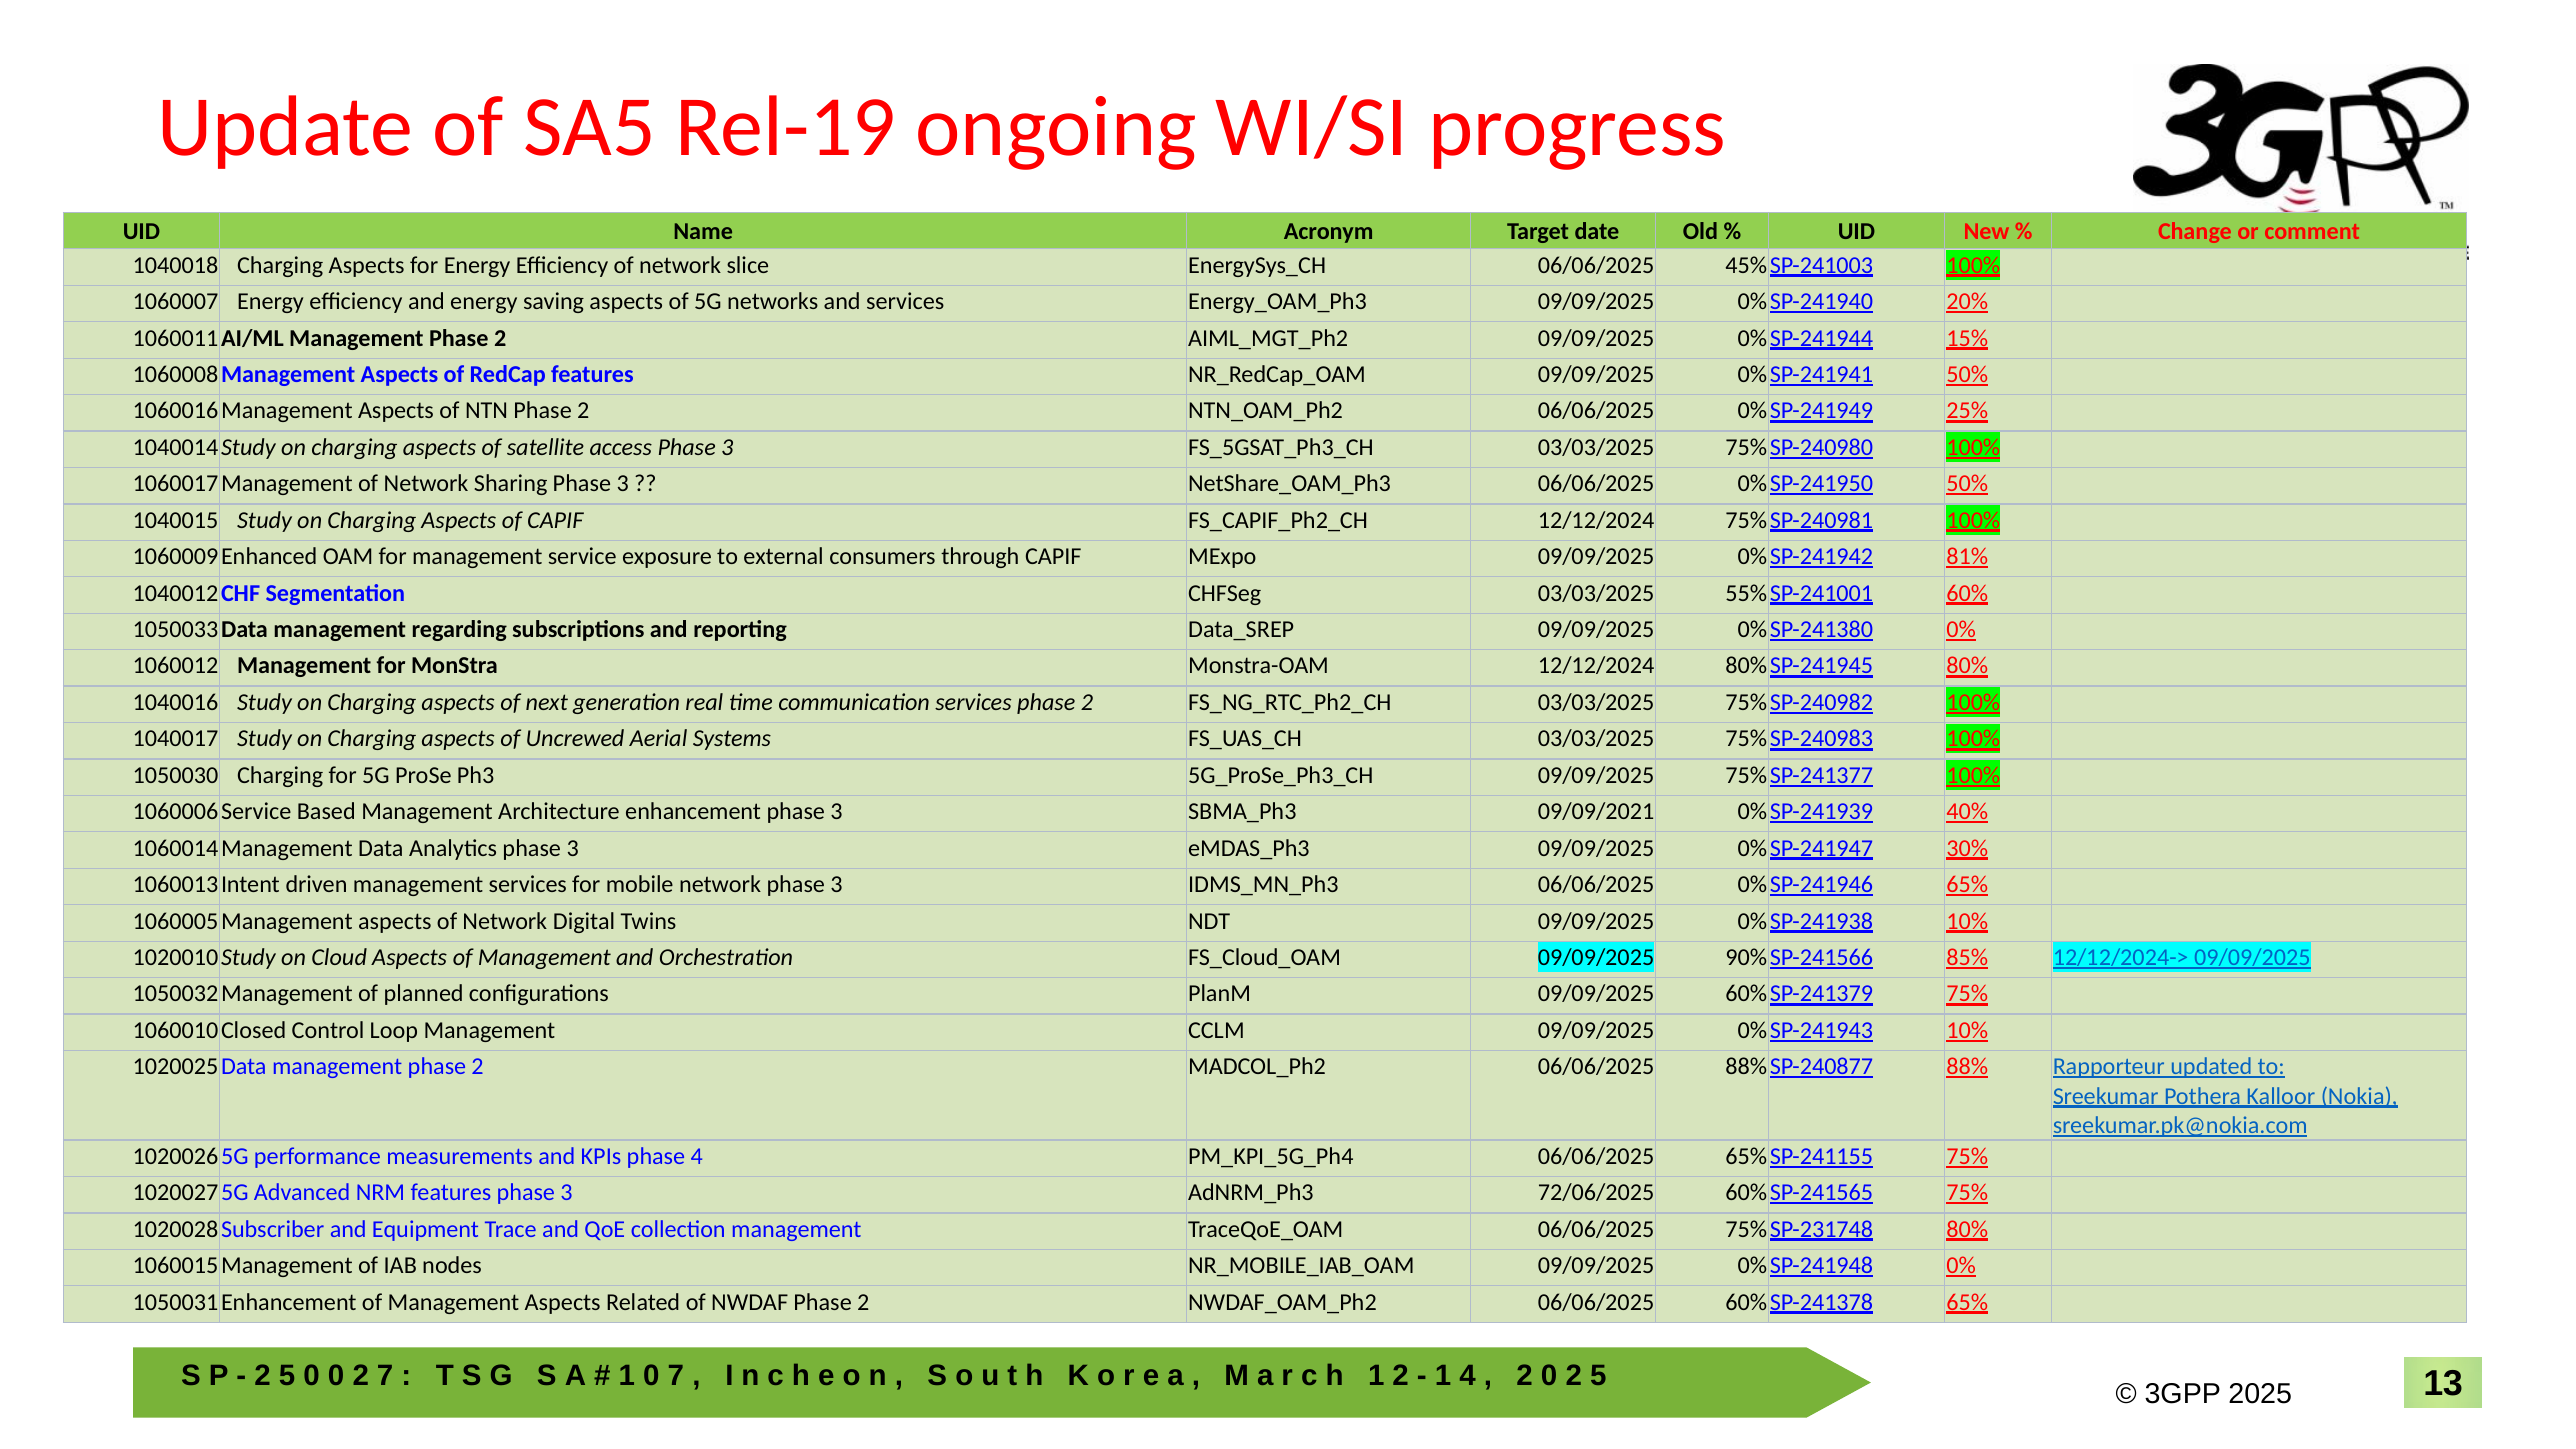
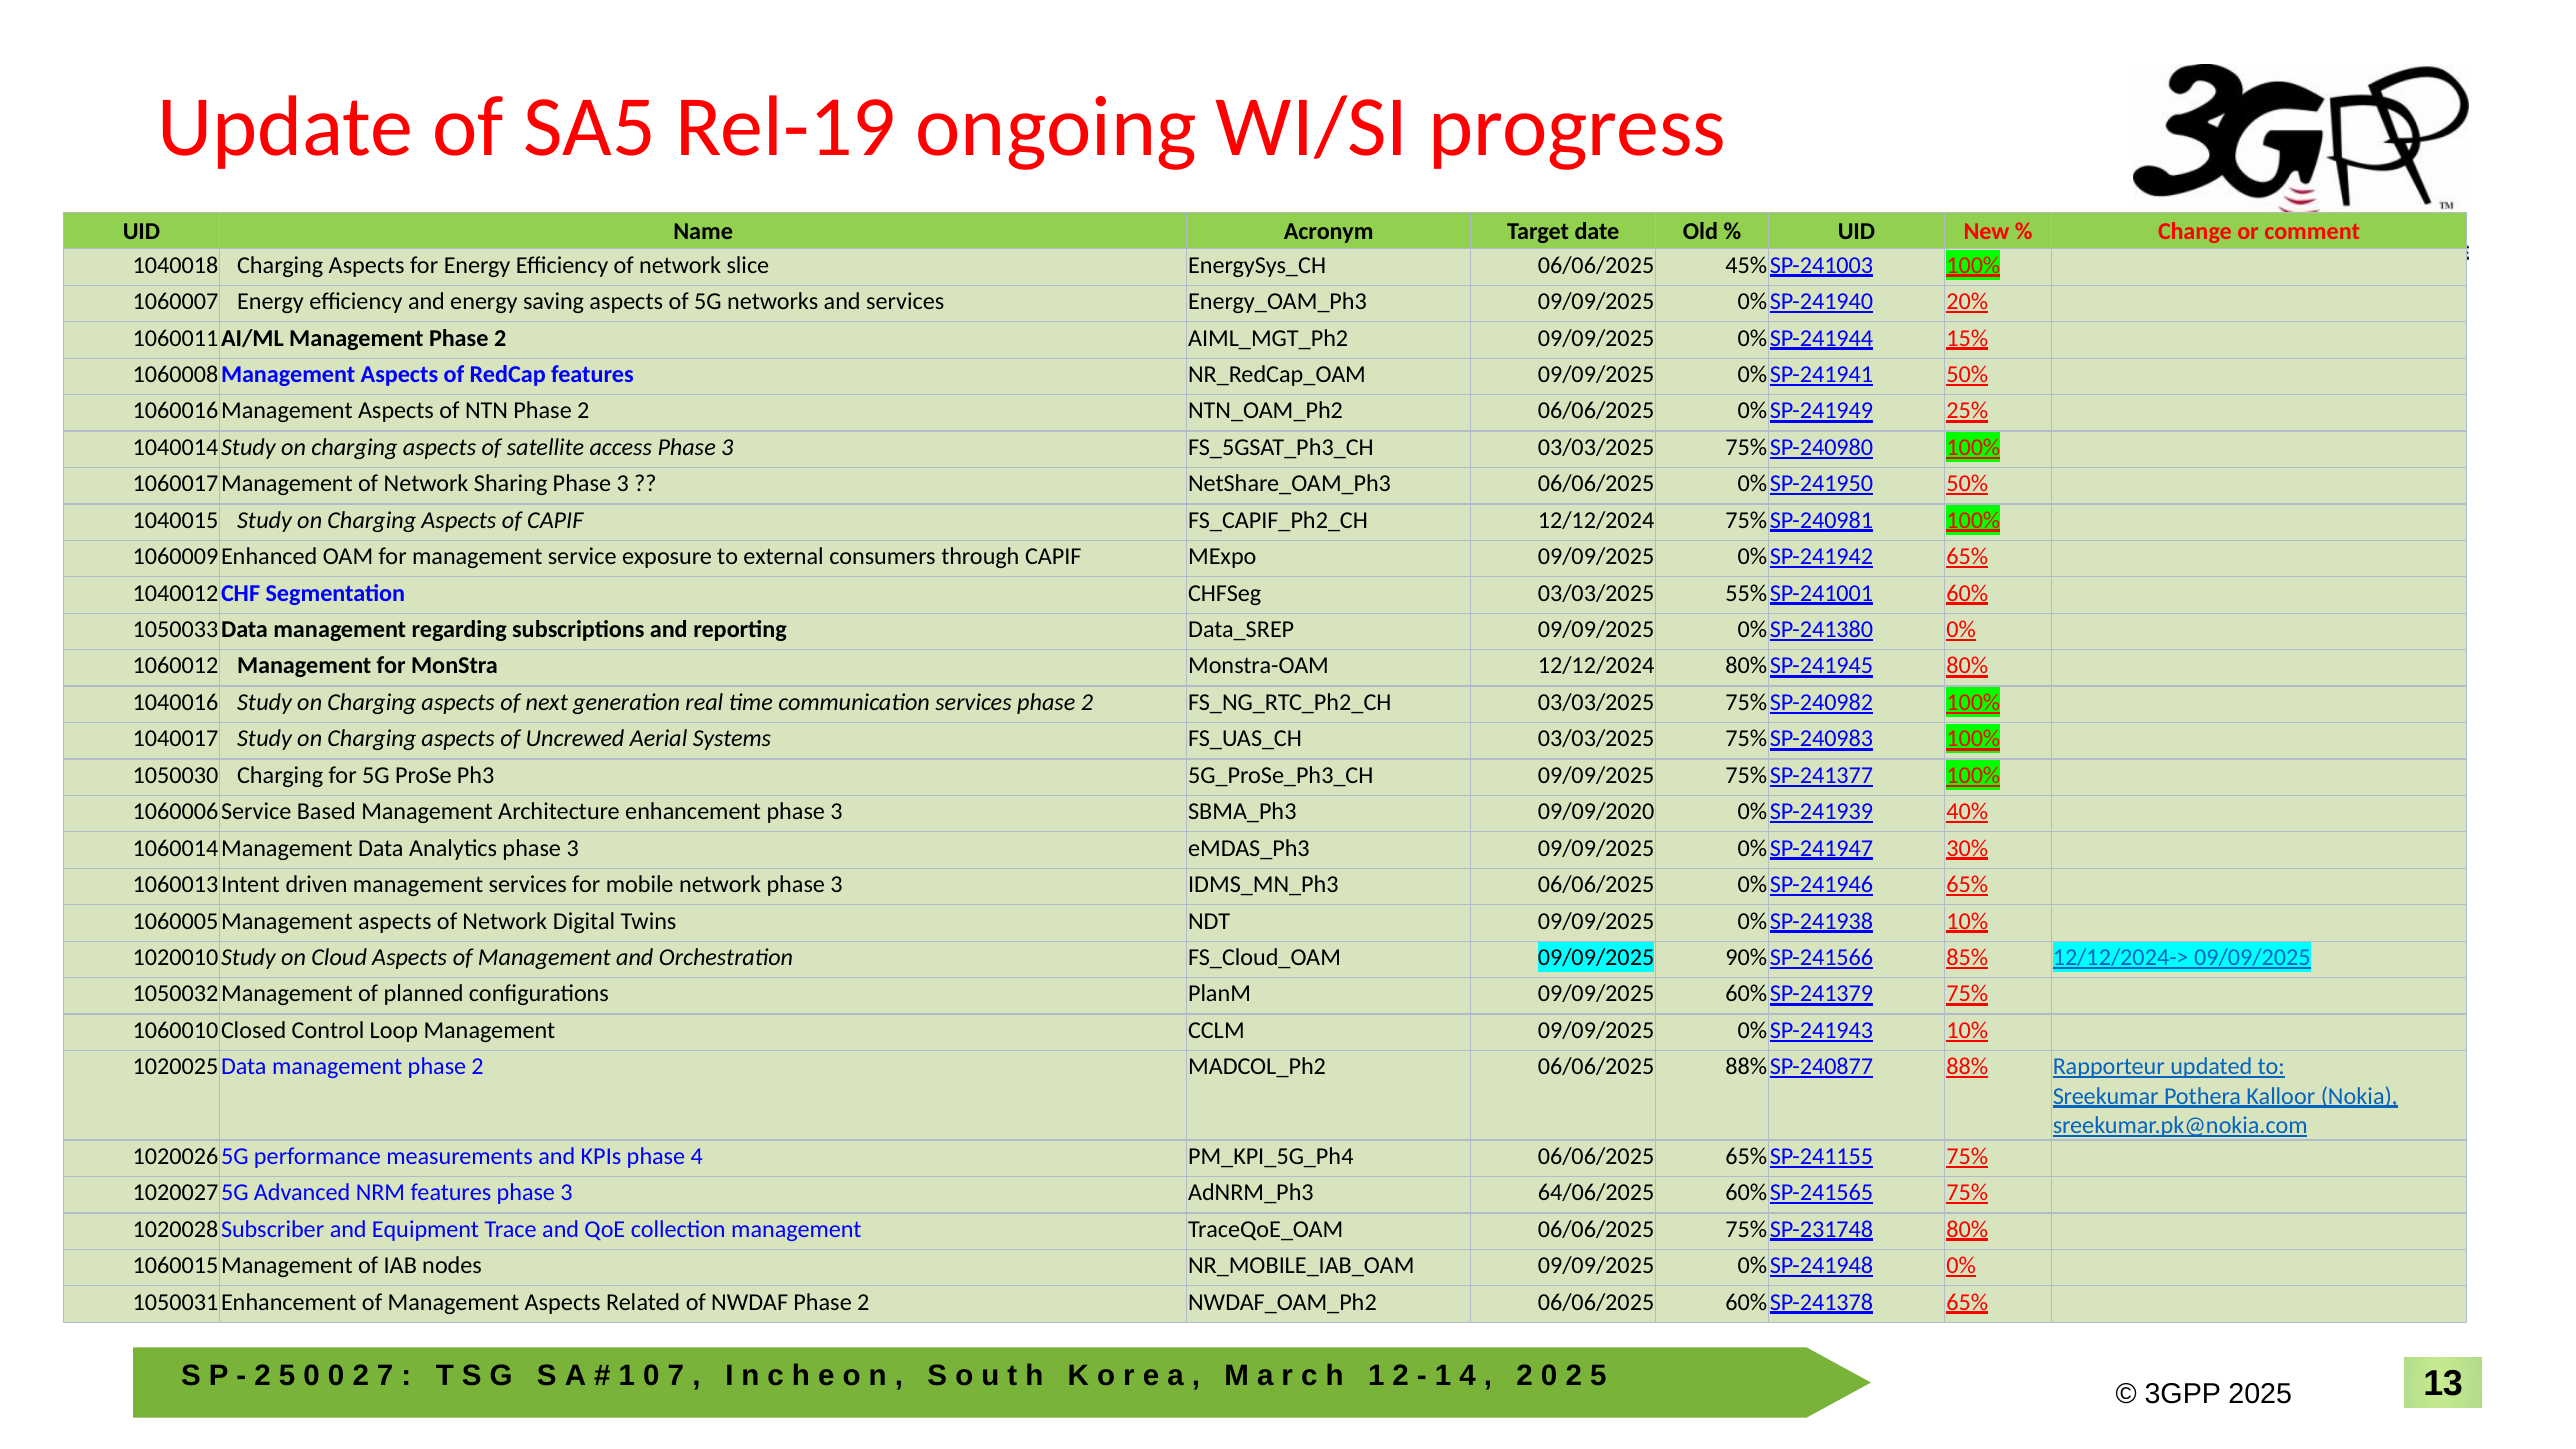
81%: 81% -> 65% (1967, 557)
09/09/2021: 09/09/2021 -> 09/09/2020 (1596, 812)
72/06/2025: 72/06/2025 -> 64/06/2025 (1596, 1193)
